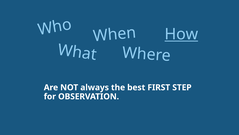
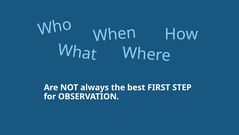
How underline: present -> none (181, 34)
